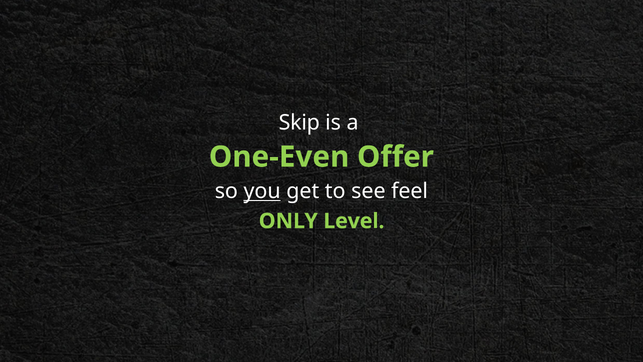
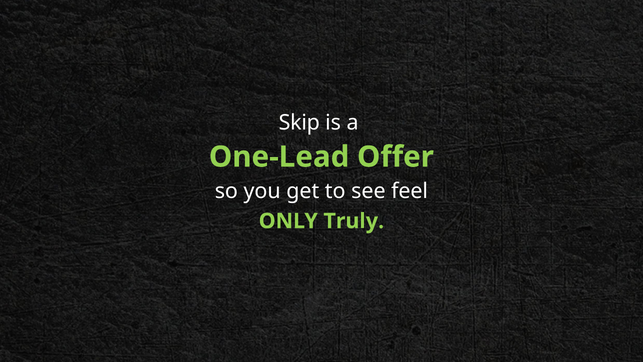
One-Even: One-Even -> One-Lead (279, 157)
you underline: present -> none (262, 191)
Level: Level -> Truly (354, 221)
